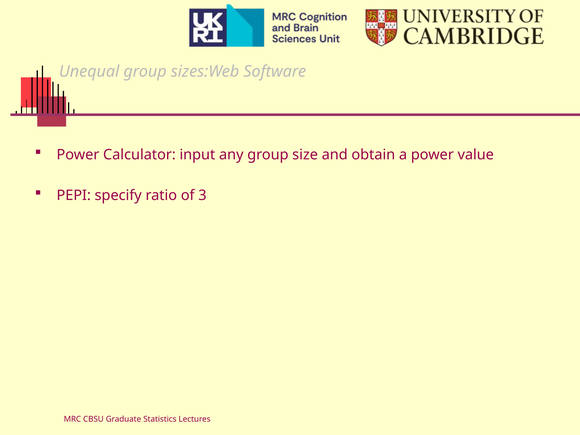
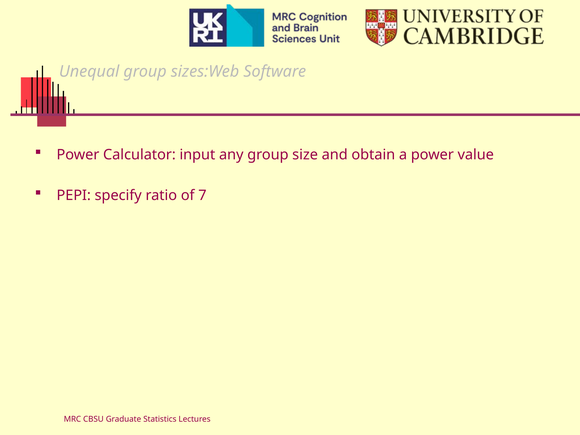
3: 3 -> 7 (202, 195)
